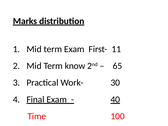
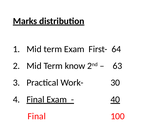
11: 11 -> 64 (116, 49)
65: 65 -> 63 (117, 66)
Time: Time -> Final (37, 116)
